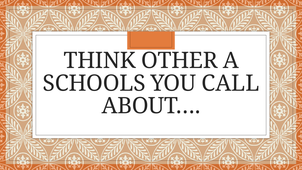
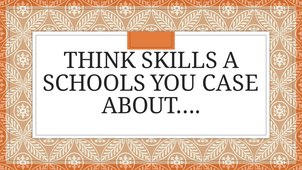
OTHER: OTHER -> SKILLS (179, 61)
CALL: CALL -> CASE (230, 83)
